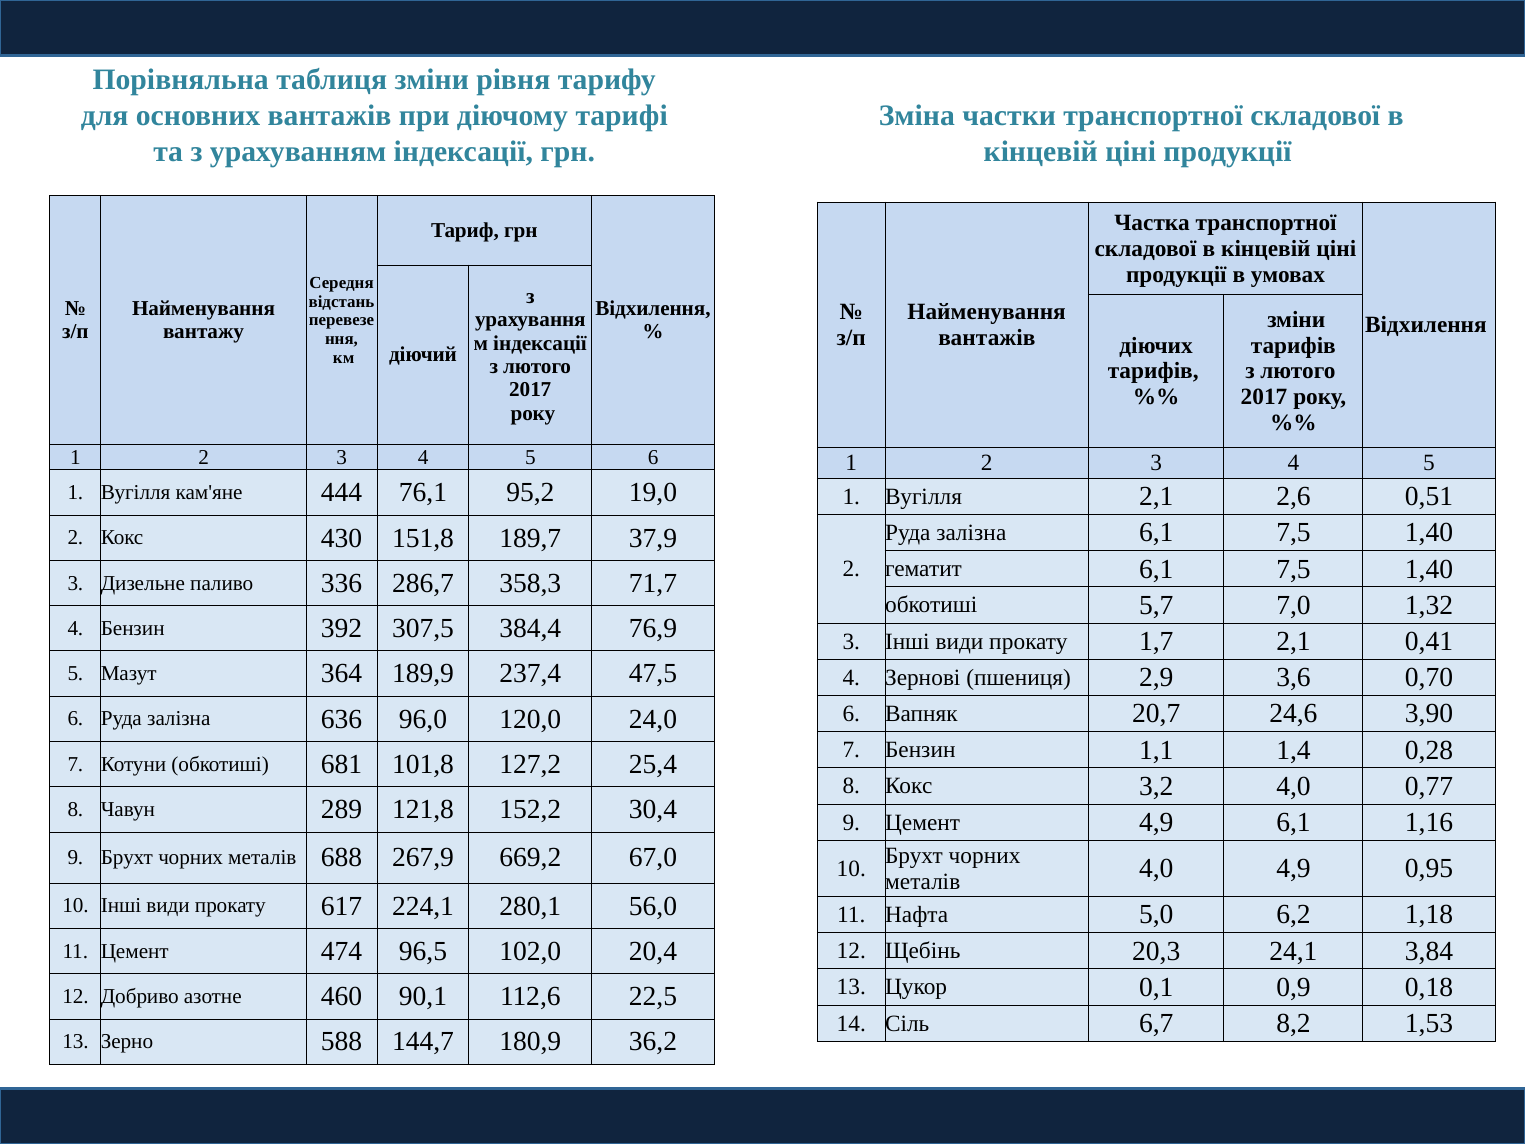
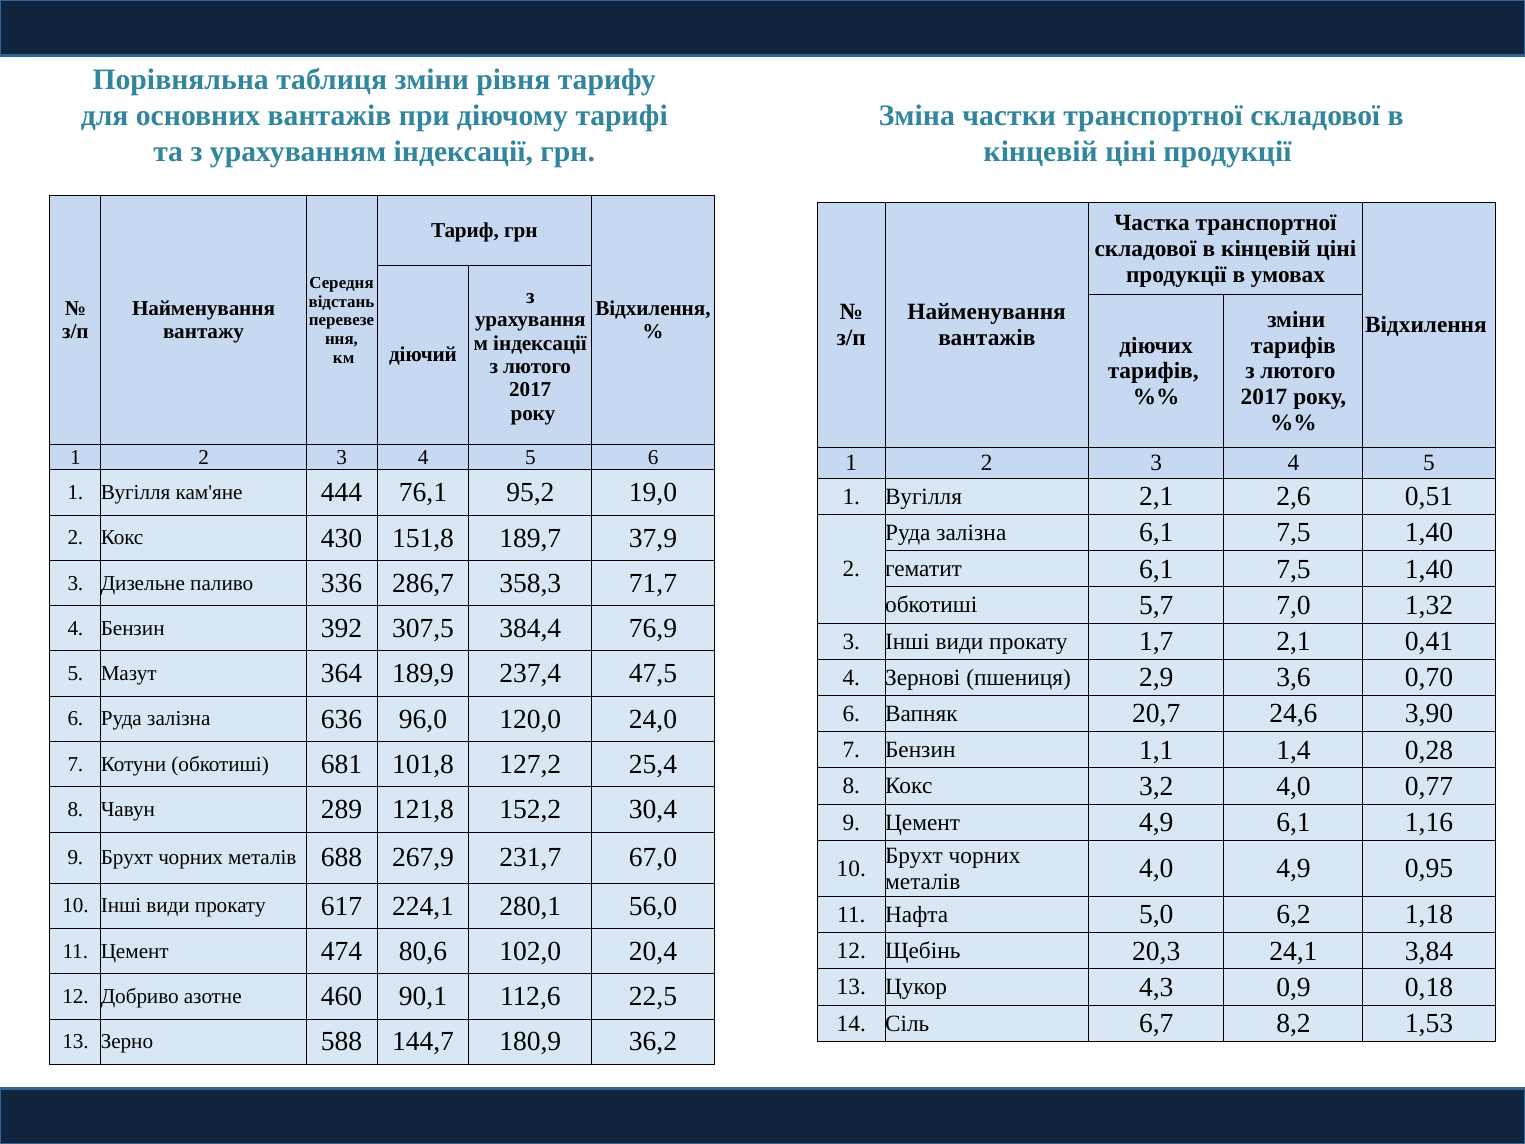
669,2: 669,2 -> 231,7 (530, 858)
96,5: 96,5 -> 80,6 (423, 951)
0,1: 0,1 -> 4,3 (1156, 987)
